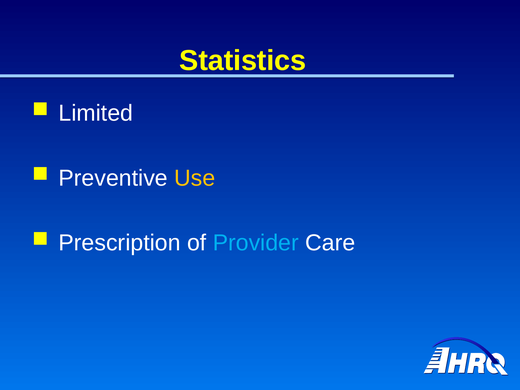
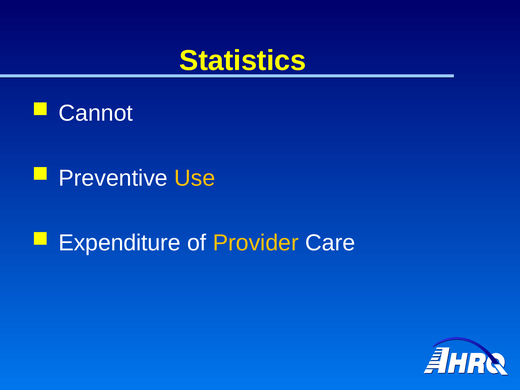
Limited: Limited -> Cannot (96, 113)
Prescription: Prescription -> Expenditure (120, 243)
Provider colour: light blue -> yellow (256, 243)
